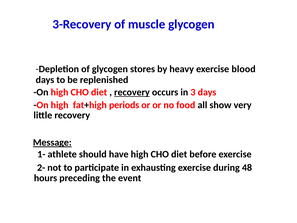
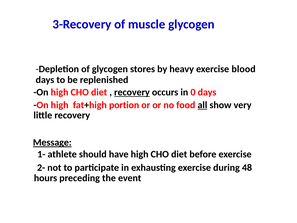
3: 3 -> 0 (193, 92)
periods: periods -> portion (124, 105)
all underline: none -> present (202, 105)
